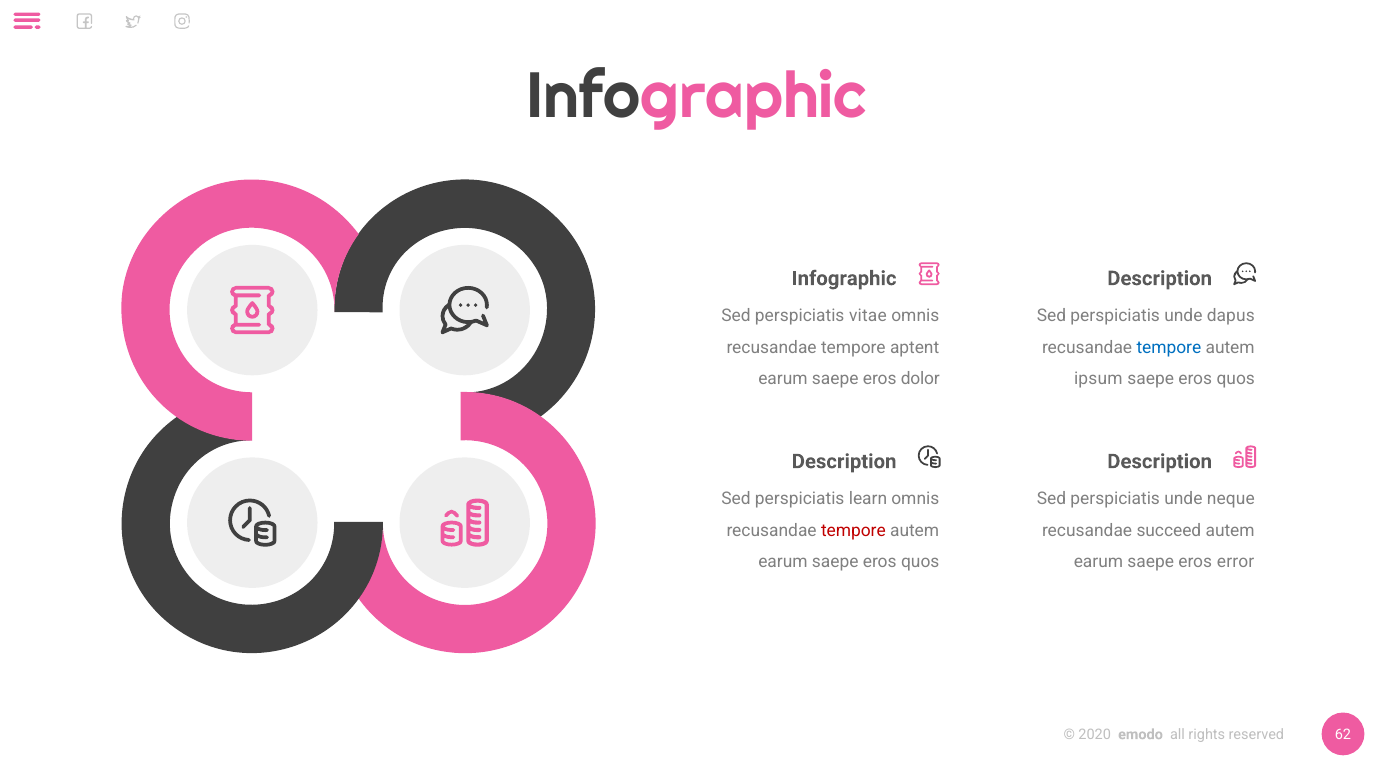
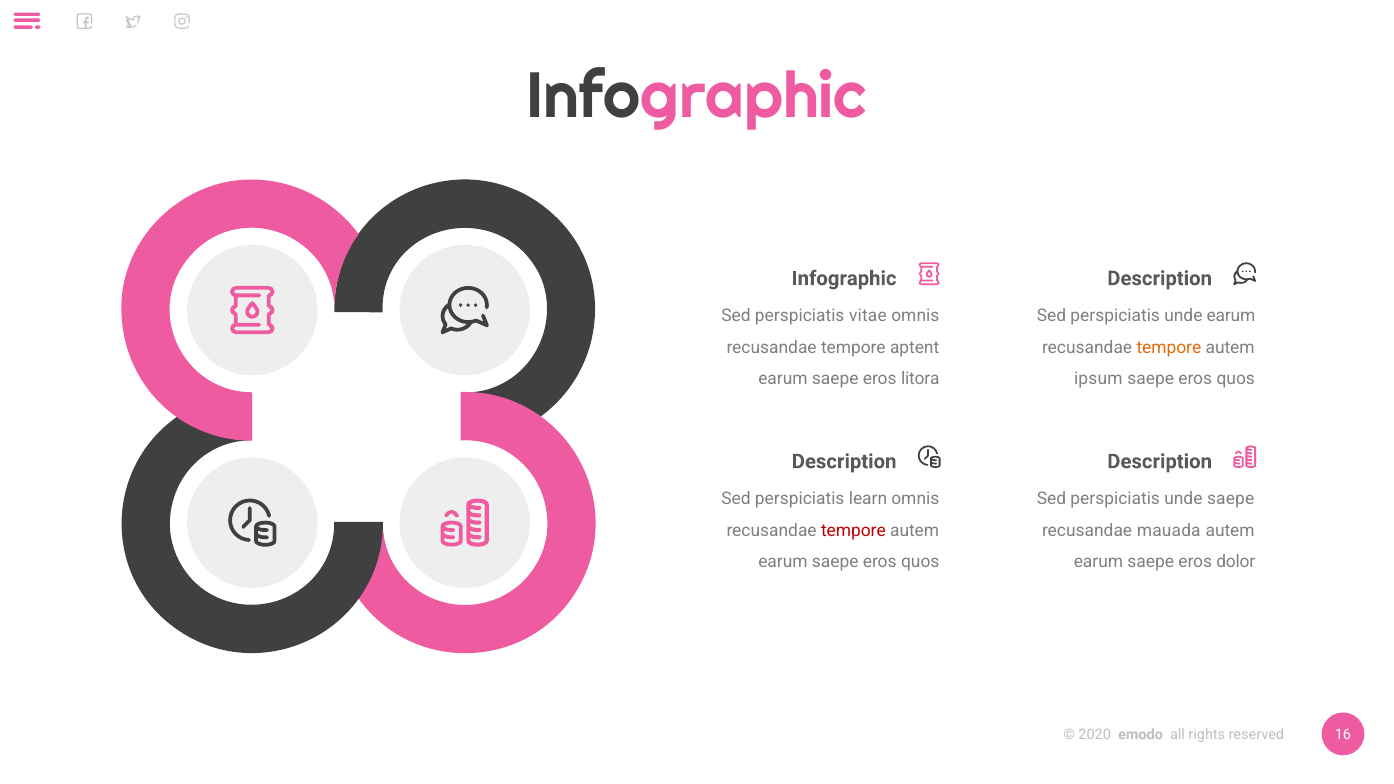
unde dapus: dapus -> earum (1231, 316)
tempore colour: blue -> orange (1169, 347)
dolor: dolor -> litora (920, 379)
unde neque: neque -> saepe (1231, 499)
succeed: succeed -> mauada (1169, 530)
error: error -> dolor (1236, 562)
62: 62 -> 16 (1343, 735)
